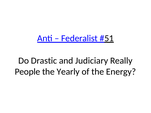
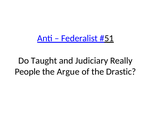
Drastic: Drastic -> Taught (44, 61)
Yearly: Yearly -> Argue (68, 72)
Energy: Energy -> Drastic (121, 72)
